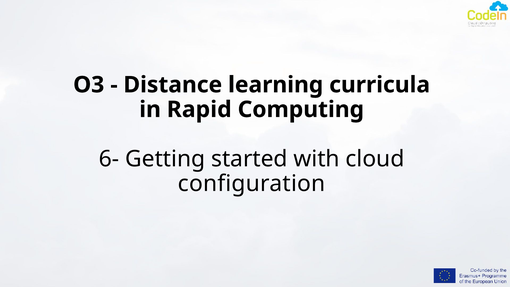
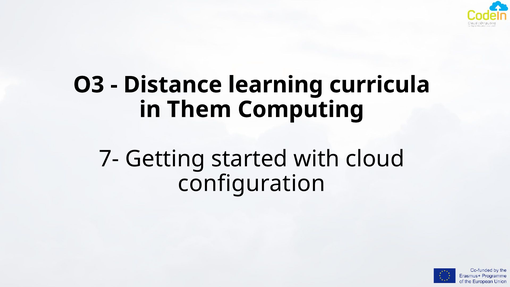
Rapid: Rapid -> Them (199, 109)
6-: 6- -> 7- (109, 159)
